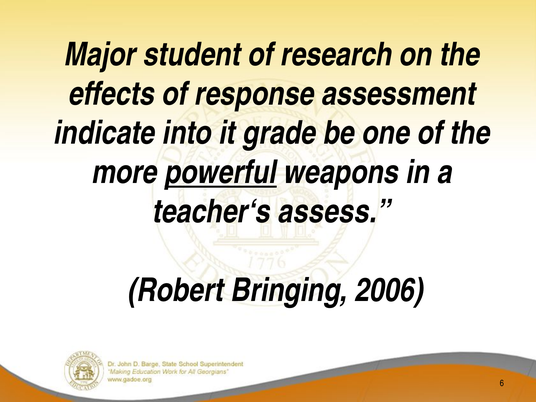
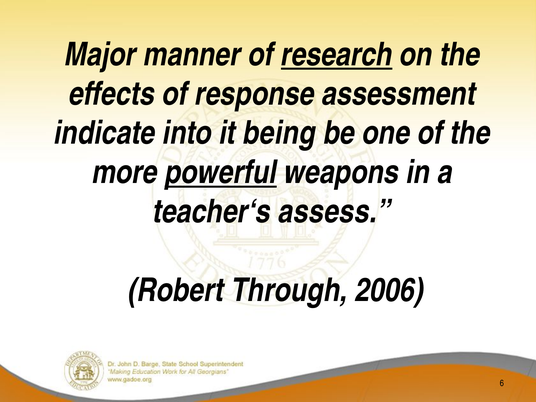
student: student -> manner (192, 55)
research underline: none -> present (337, 55)
grade: grade -> being (279, 133)
Bringing: Bringing -> Through (289, 290)
